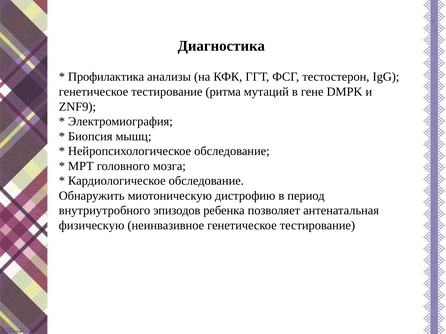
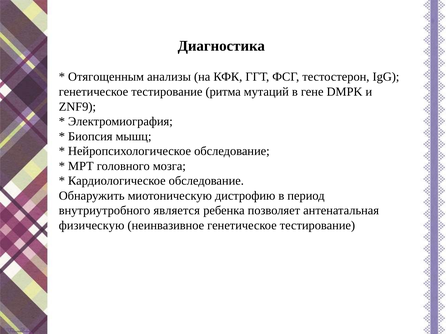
Профилактика: Профилактика -> Отягощенным (106, 77)
эпизодов: эпизодов -> является (177, 211)
